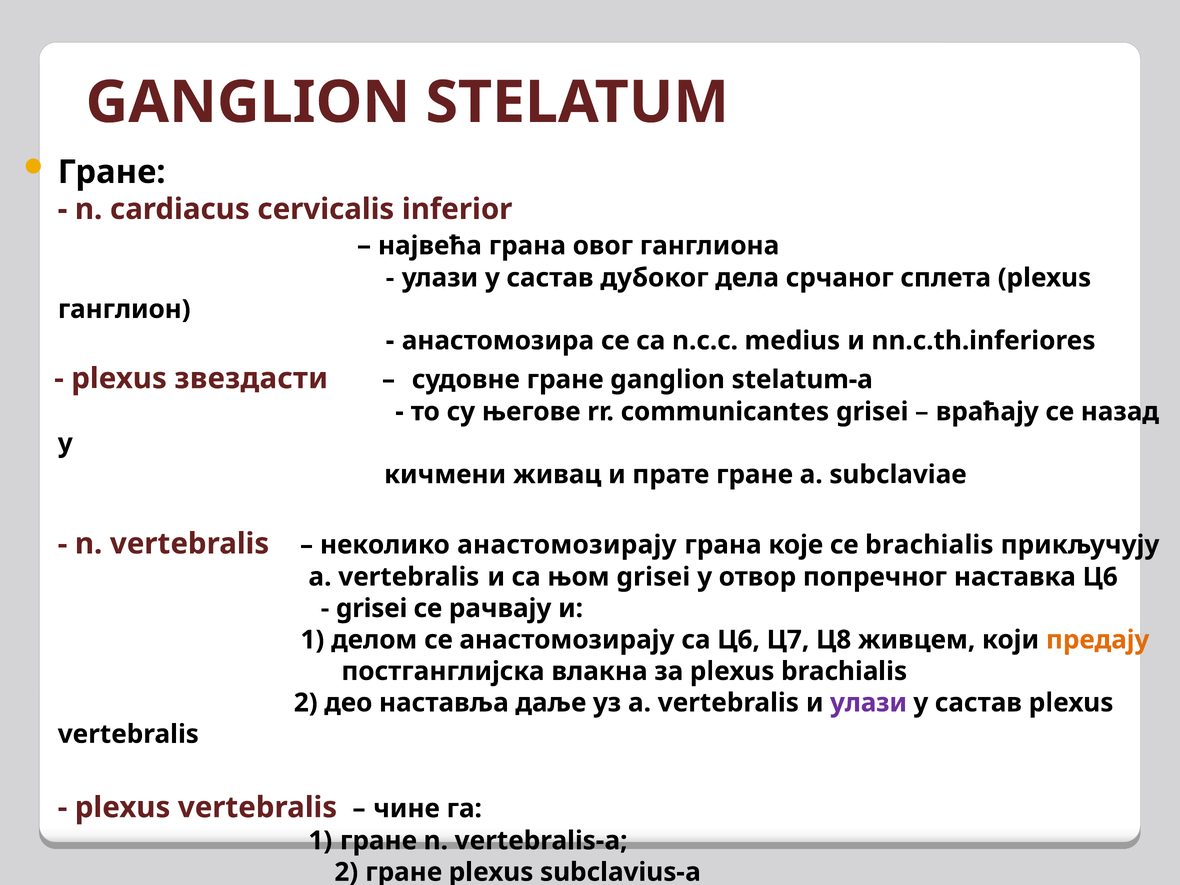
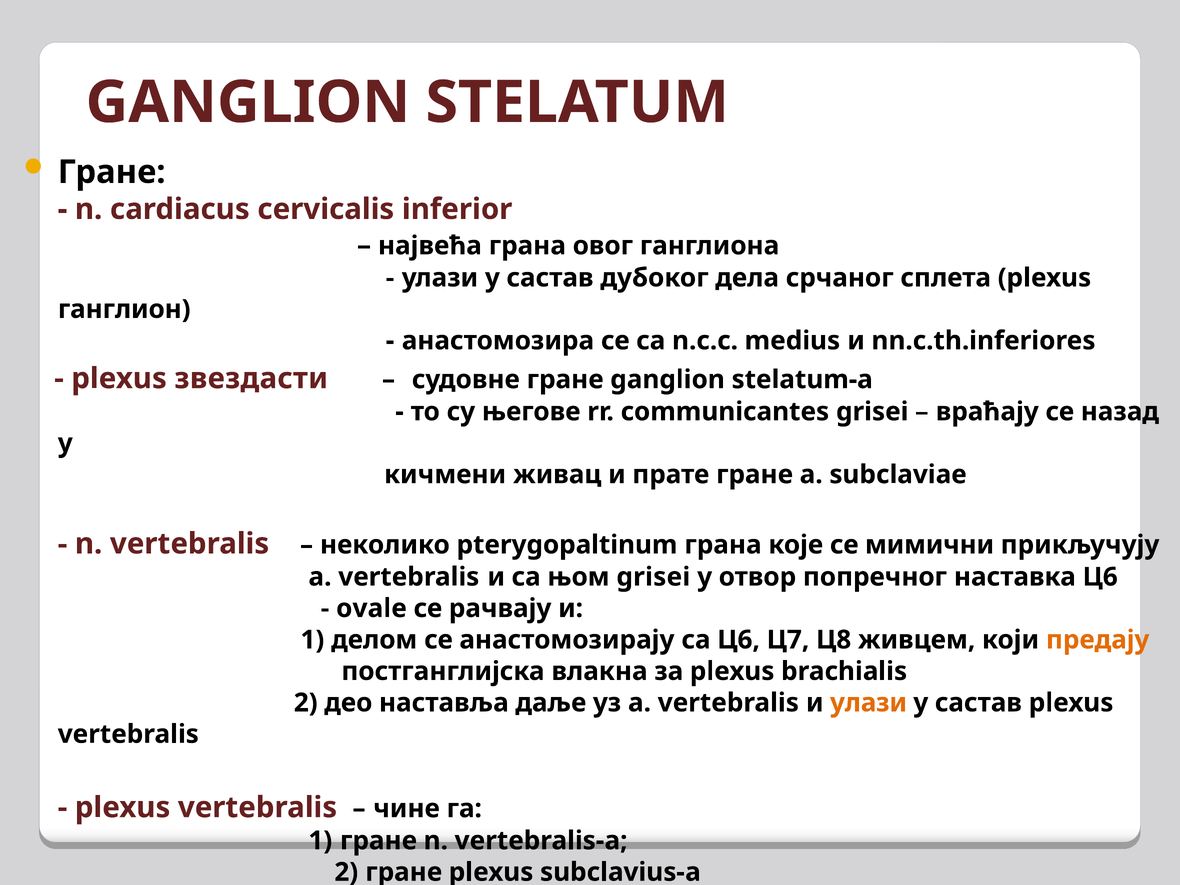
неколико анастомозирају: анастомозирају -> pterygopaltinum (567, 545)
се brachialis: brachialis -> мимични (930, 545)
grisei: grisei -> ovale (371, 608)
улази colour: purple -> orange (868, 703)
